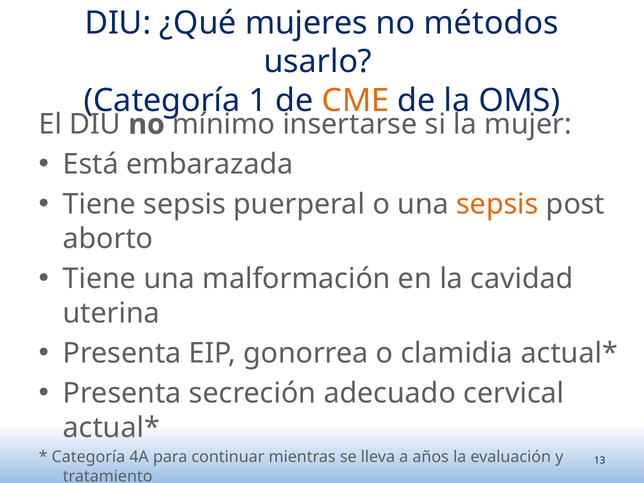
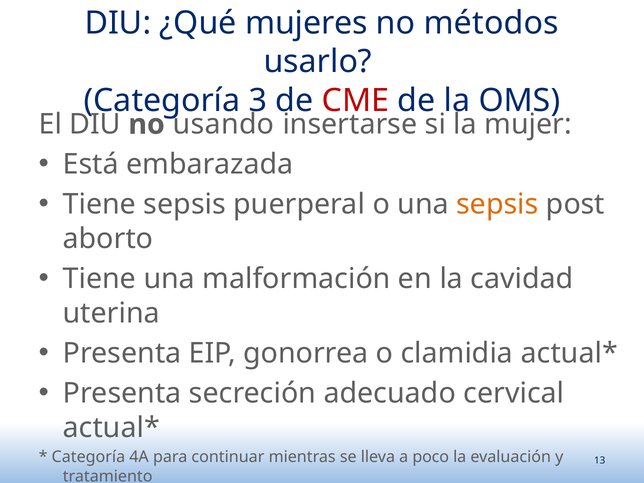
1: 1 -> 3 (258, 100)
CME colour: orange -> red (355, 100)
mínimo: mínimo -> usando (224, 124)
años: años -> poco (431, 457)
